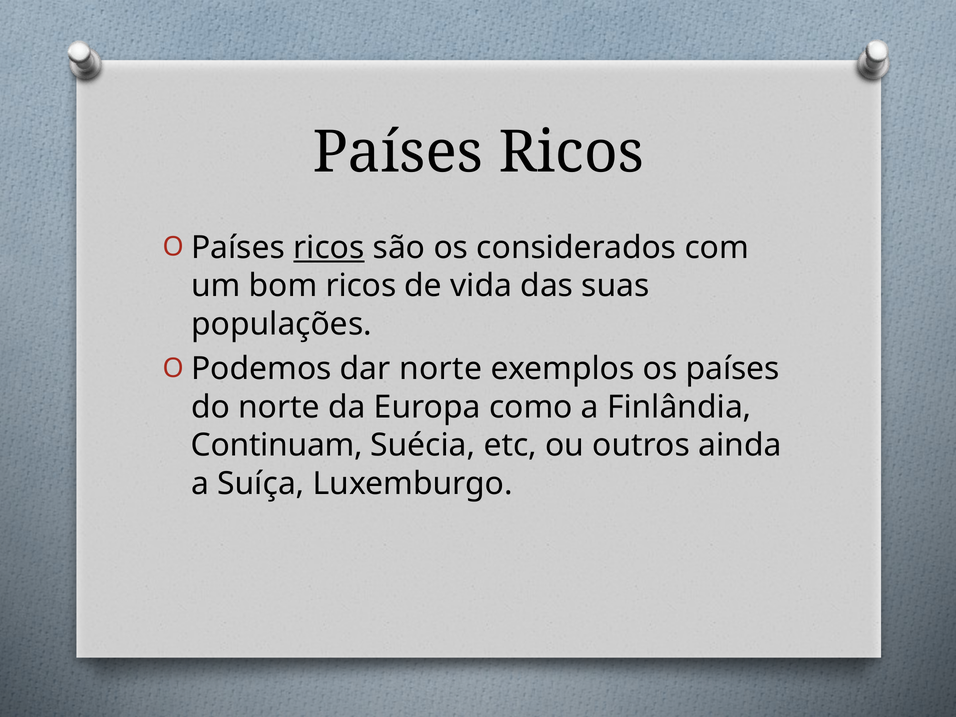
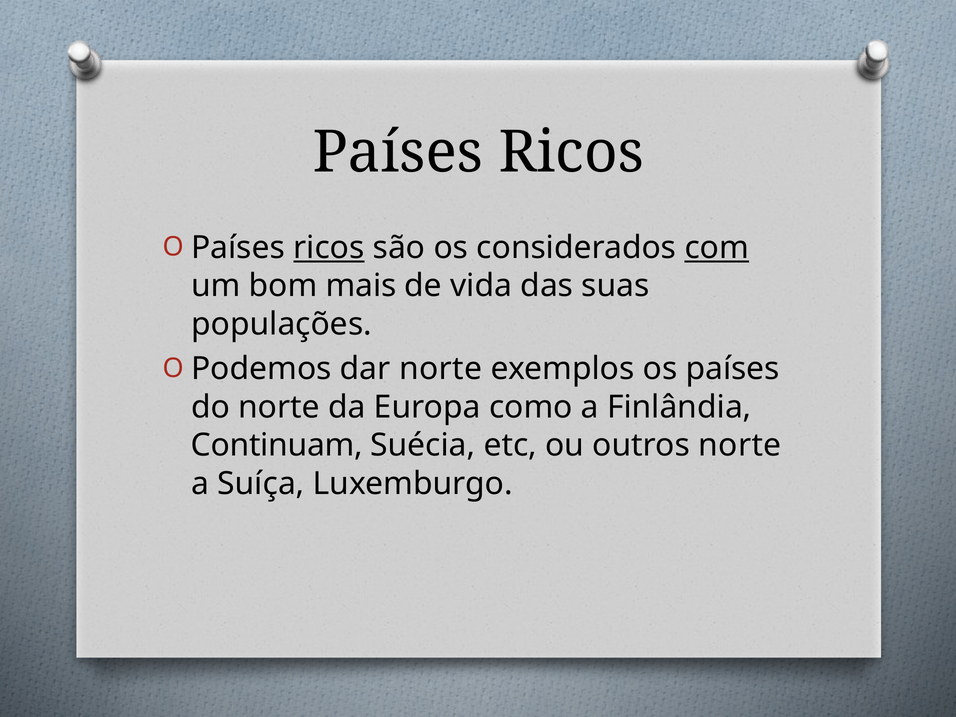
com underline: none -> present (717, 248)
bom ricos: ricos -> mais (361, 286)
outros ainda: ainda -> norte (740, 445)
